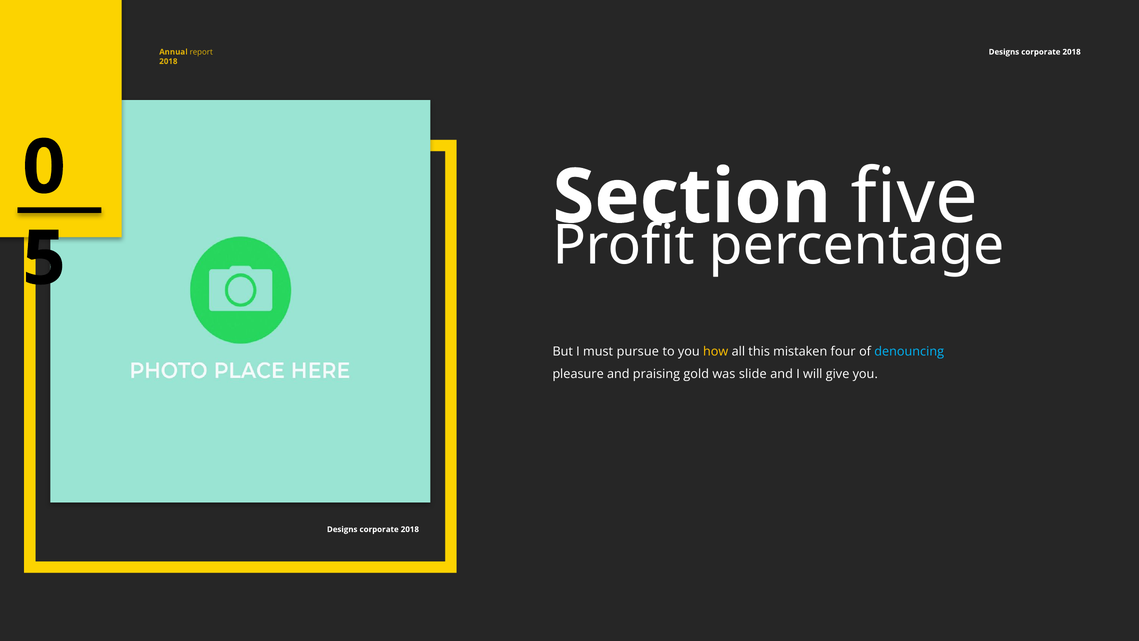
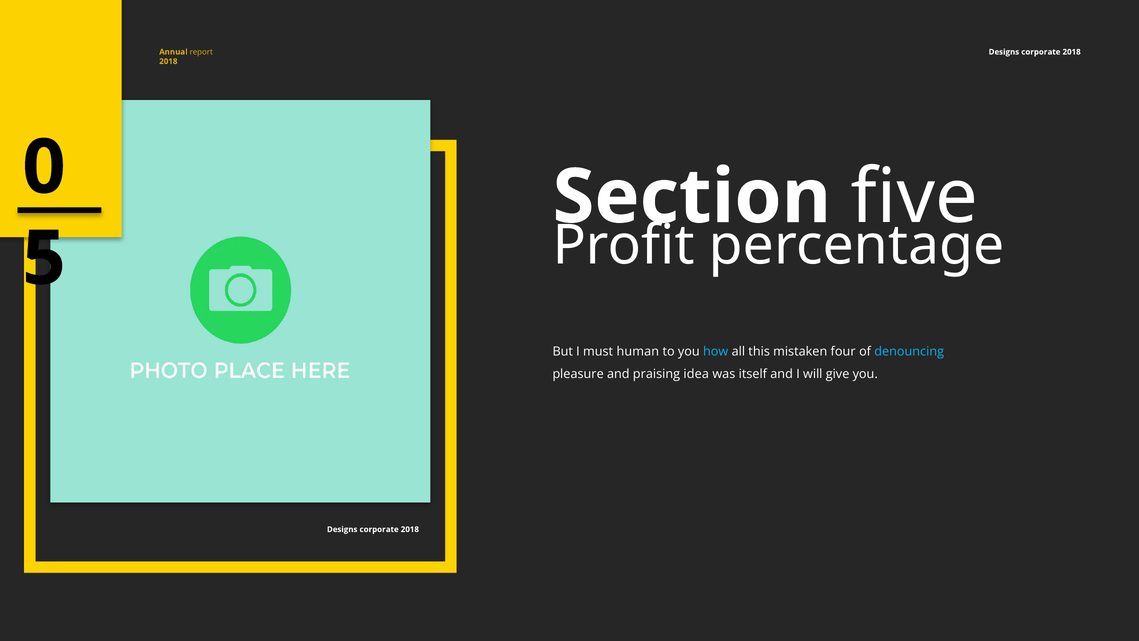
pursue: pursue -> human (638, 351)
how colour: yellow -> light blue (716, 351)
gold: gold -> idea (696, 374)
slide: slide -> itself (753, 374)
